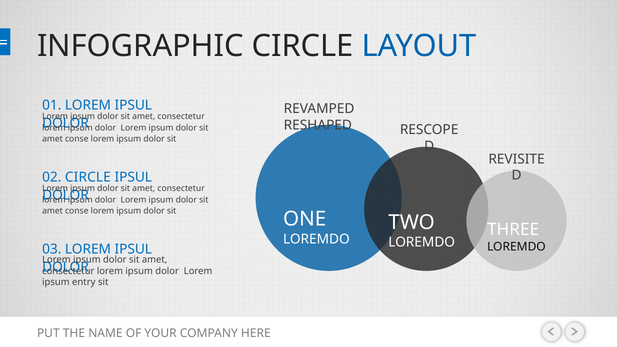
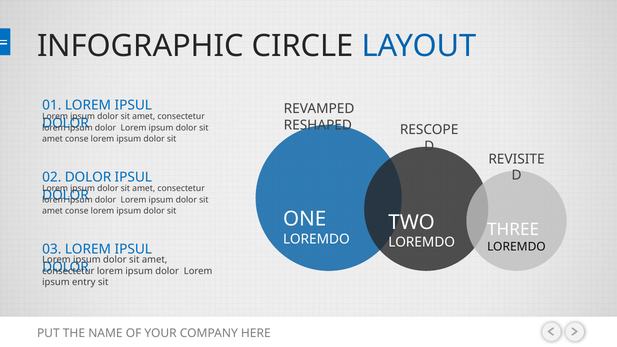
02 CIRCLE: CIRCLE -> DOLOR (88, 177)
